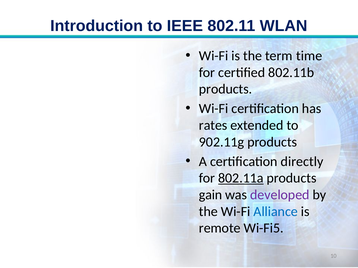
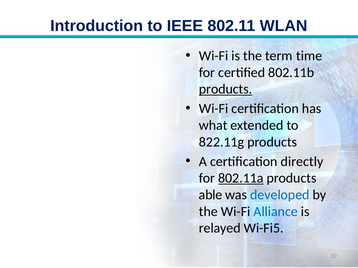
products underline: none -> present (226, 89)
rates: rates -> what (213, 125)
902.11g: 902.11g -> 822.11g (222, 142)
gain: gain -> able (211, 195)
developed colour: purple -> blue (280, 195)
remote: remote -> relayed (220, 229)
